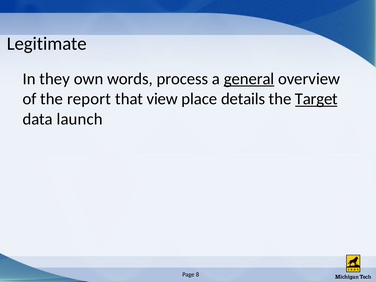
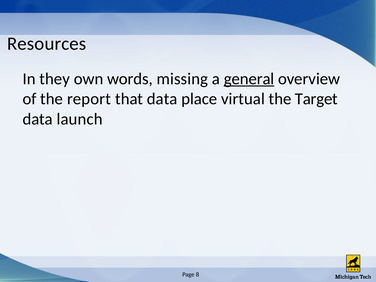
Legitimate: Legitimate -> Resources (47, 44)
process: process -> missing (182, 79)
that view: view -> data (162, 99)
details: details -> virtual (243, 99)
Target underline: present -> none (316, 99)
